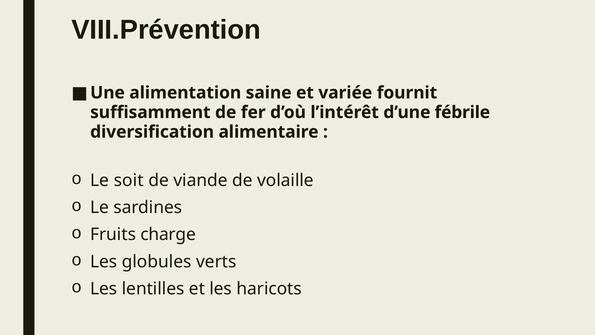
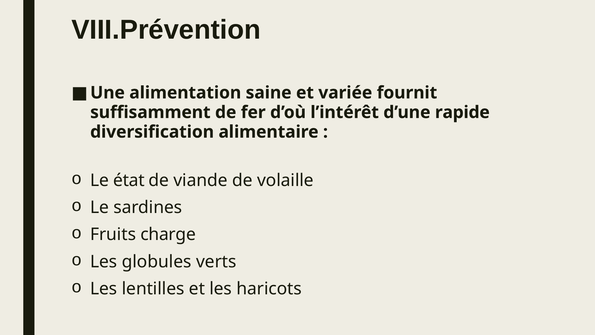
fébrile: fébrile -> rapide (462, 112)
soit: soit -> état (129, 180)
